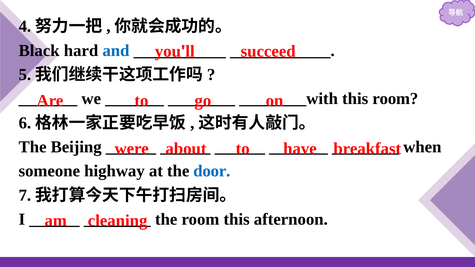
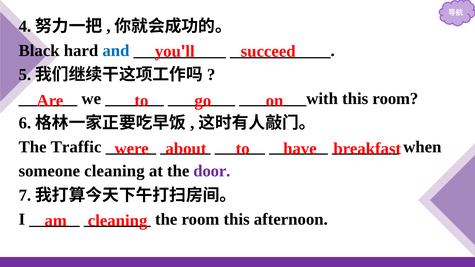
Beijing: Beijing -> Traffic (76, 147)
someone highway: highway -> cleaning (114, 171)
door colour: blue -> purple (212, 171)
